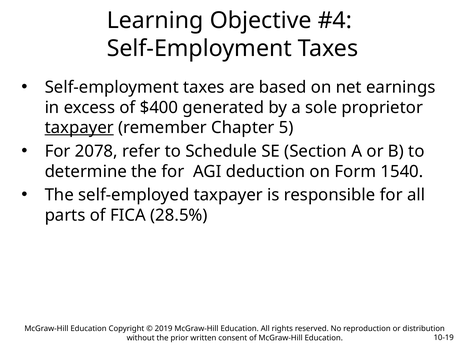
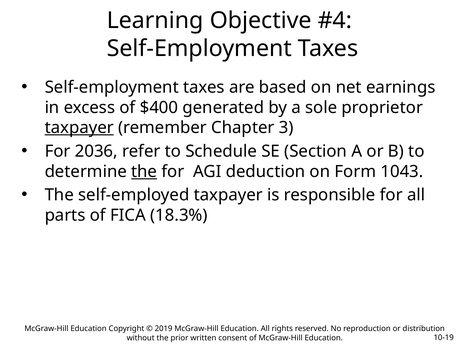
5: 5 -> 3 (286, 128)
2078: 2078 -> 2036 (96, 151)
the underline: none -> present (144, 171)
1540: 1540 -> 1043 (402, 171)
28.5%: 28.5% -> 18.3% (179, 215)
